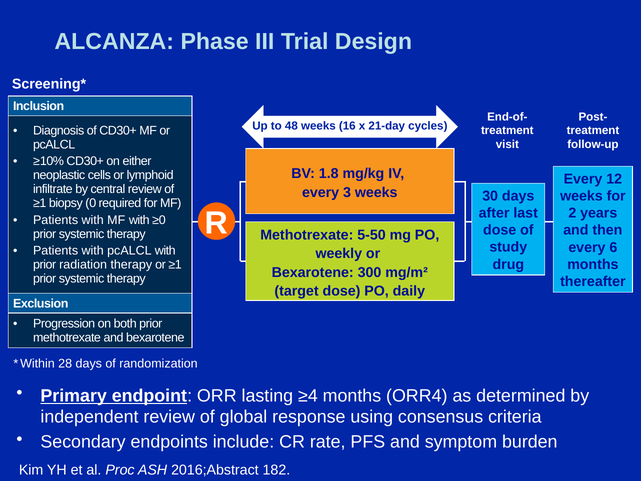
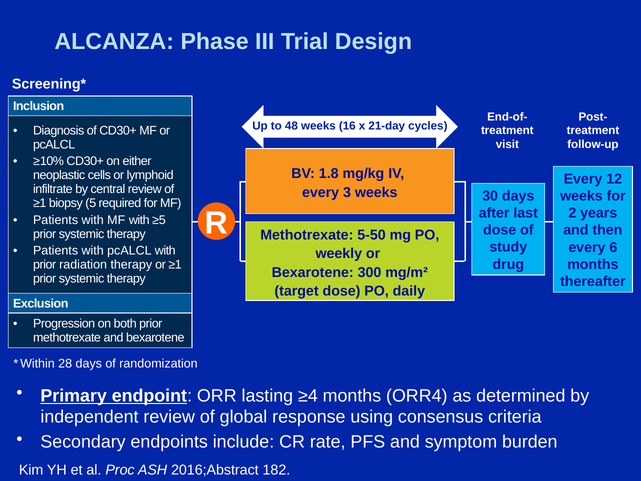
0: 0 -> 5 (91, 203)
≥0: ≥0 -> ≥5 (159, 220)
